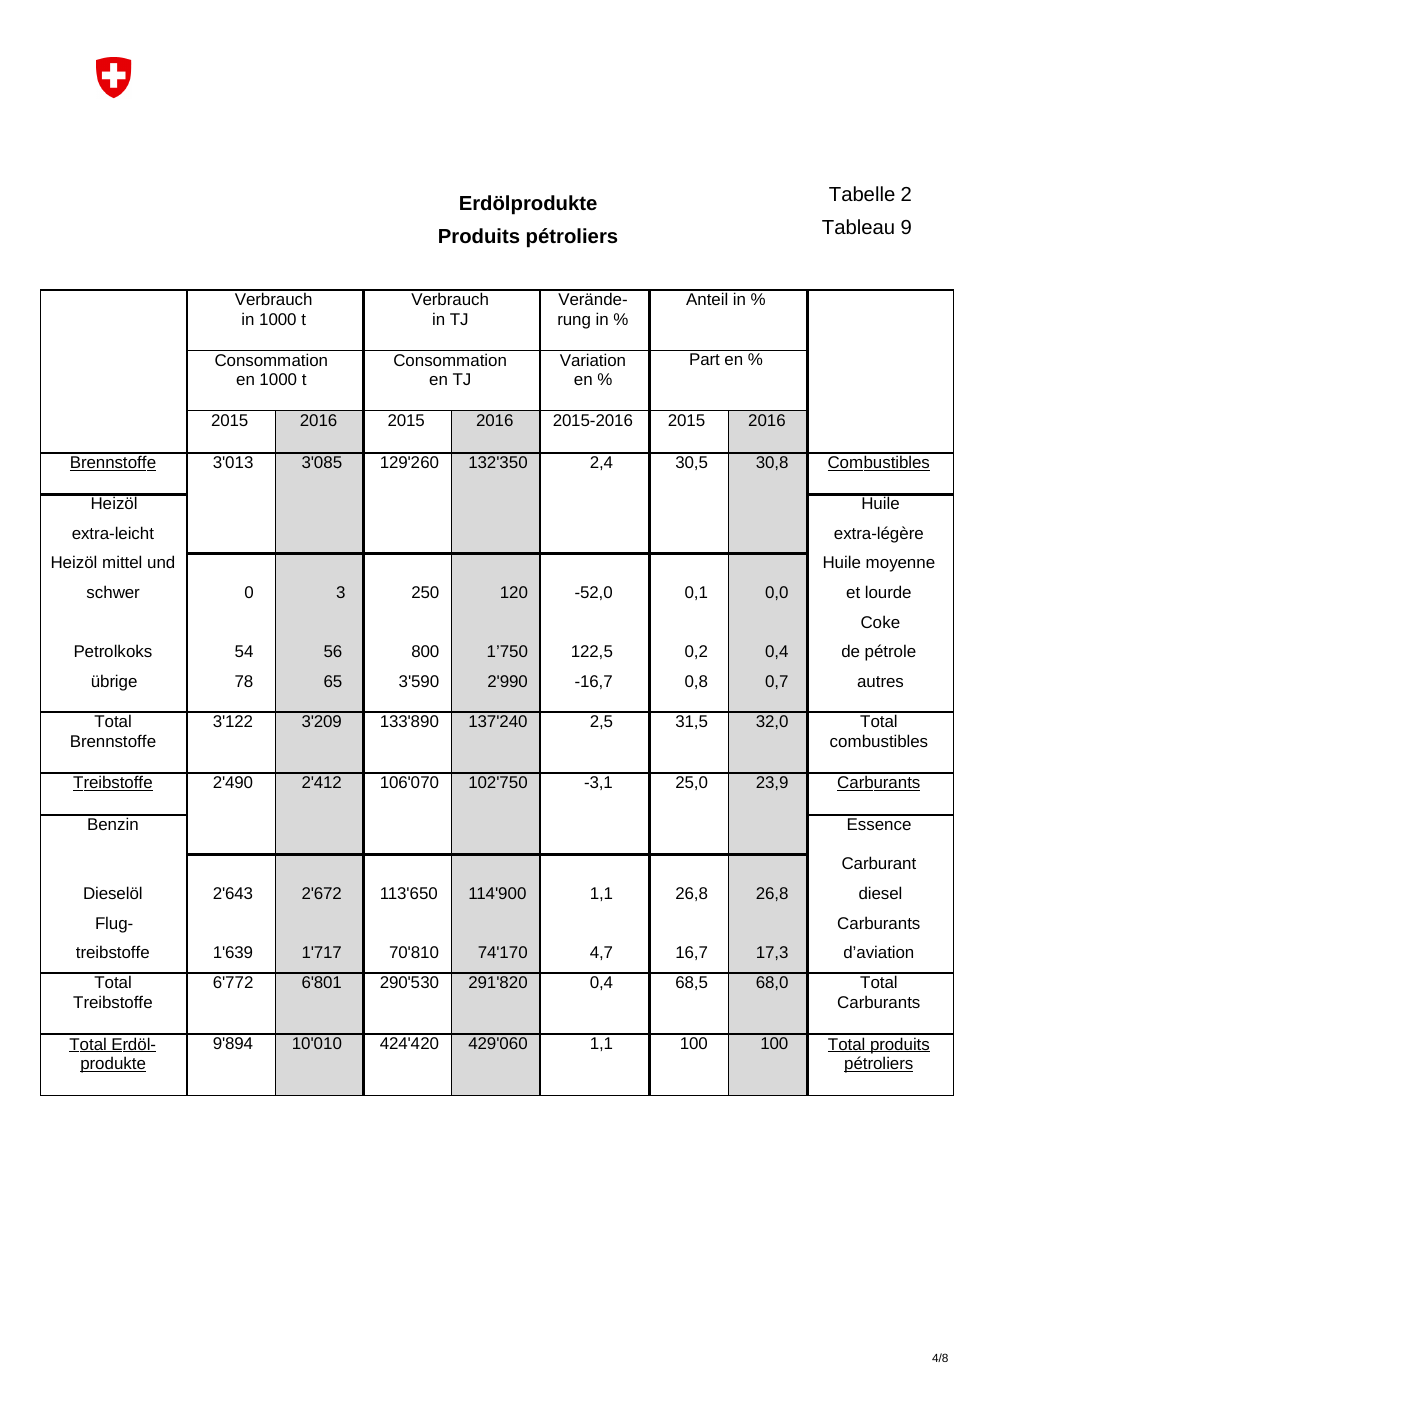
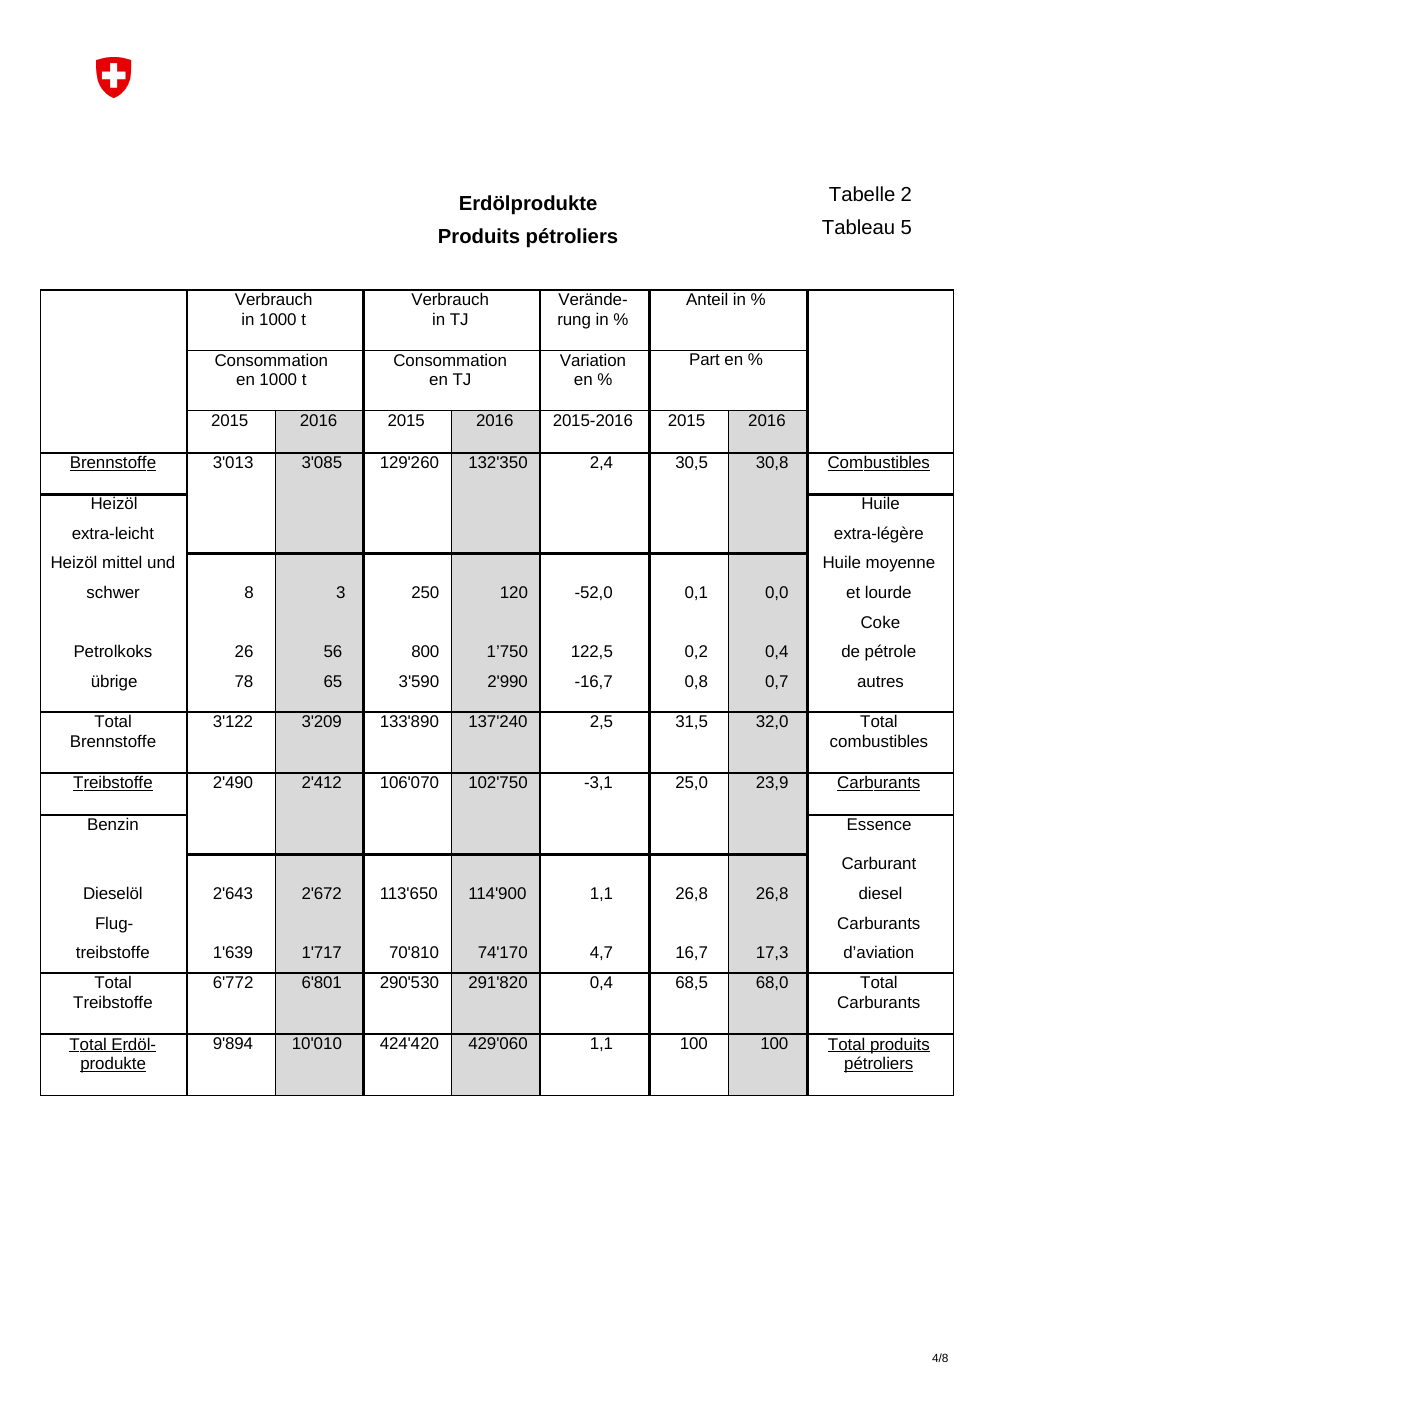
9: 9 -> 5 (906, 228)
0: 0 -> 8 (249, 593)
54: 54 -> 26 (244, 652)
